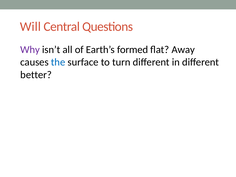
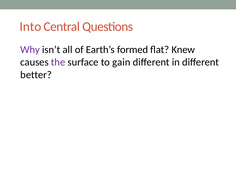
Will: Will -> Into (30, 27)
Away: Away -> Knew (183, 50)
the colour: blue -> purple (58, 62)
turn: turn -> gain (121, 62)
